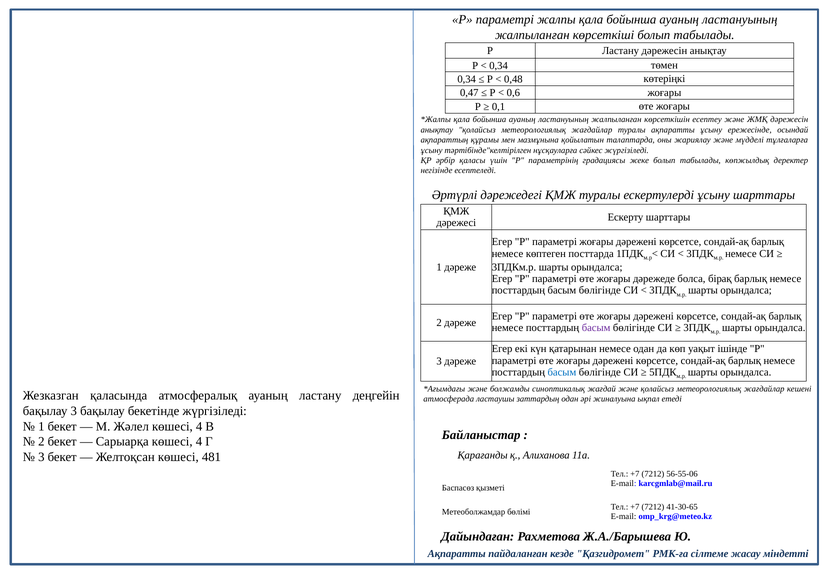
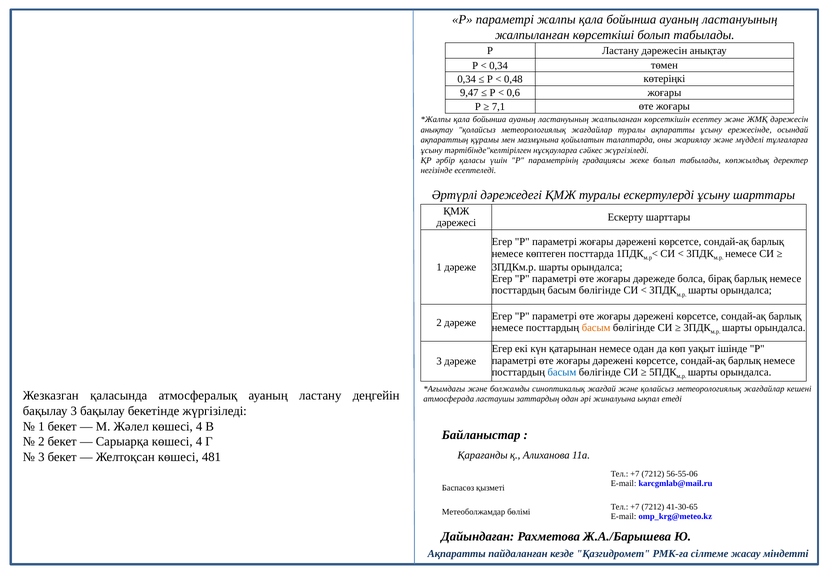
0,47: 0,47 -> 9,47 (469, 93)
0,1: 0,1 -> 7,1 (499, 107)
басым colour: purple -> orange (596, 328)
